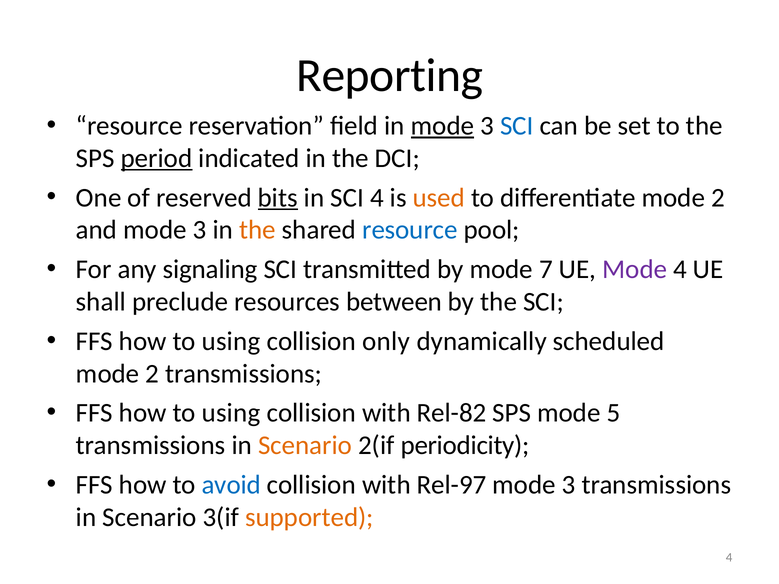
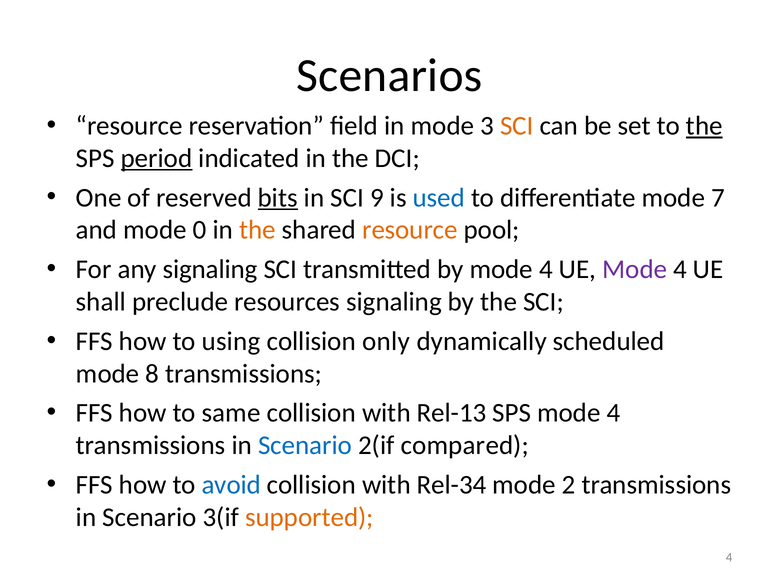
Reporting: Reporting -> Scenarios (389, 75)
mode underline: present -> none (442, 126)
SCI colour: blue -> orange (517, 126)
the underline: none -> present (704, 126)
SCI 4: 4 -> 9 (377, 198)
used colour: orange -> blue (439, 198)
differentiate mode 2: 2 -> 7 (718, 198)
and mode 3: 3 -> 0 (200, 230)
resource colour: blue -> orange (410, 230)
by mode 7: 7 -> 4 (546, 270)
resources between: between -> signaling (394, 302)
2: 2 -> 8 (152, 374)
using: using -> same (231, 413)
Rel-82: Rel-82 -> Rel-13 (452, 413)
SPS mode 5: 5 -> 4 (613, 413)
Scenario colour: orange -> blue (305, 446)
periodicity: periodicity -> compared (465, 446)
Rel-97: Rel-97 -> Rel-34 (452, 485)
3: 3 -> 2 (569, 485)
